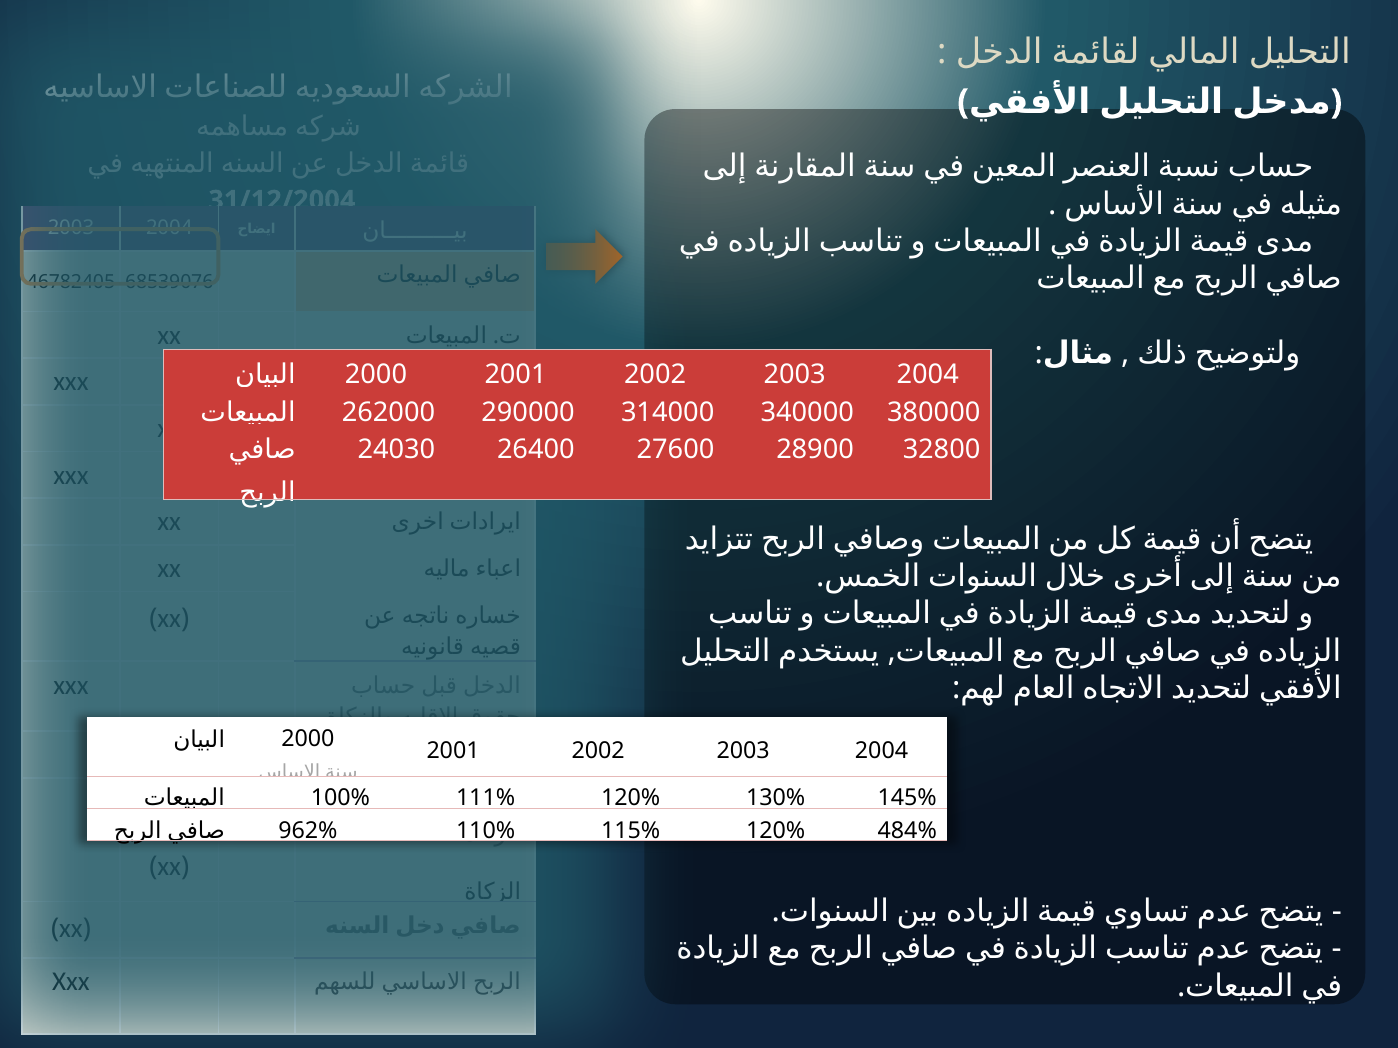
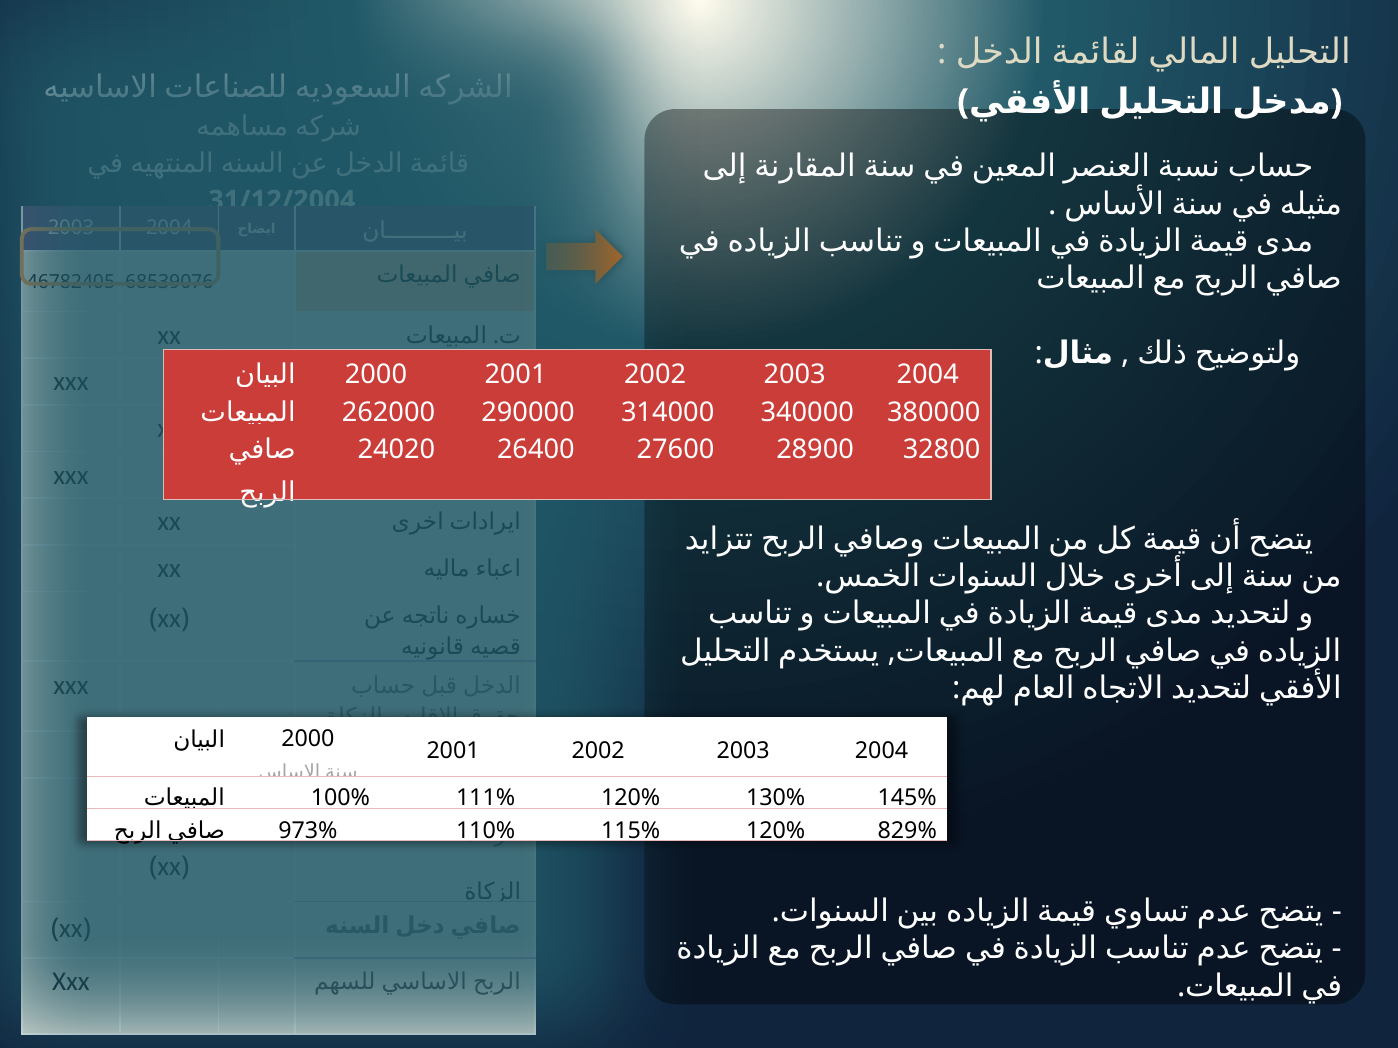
24030: 24030 -> 24020 (396, 450)
962%: 962% -> 973% (308, 831)
484%: 484% -> 829% (907, 831)
